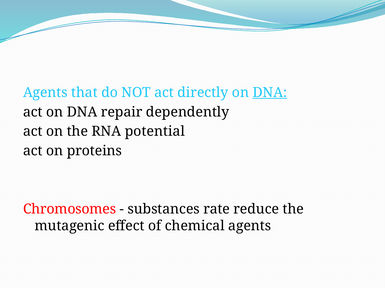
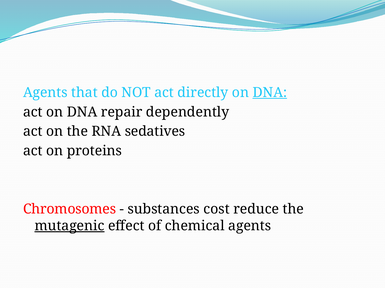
potential: potential -> sedatives (155, 132)
rate: rate -> cost (217, 210)
mutagenic underline: none -> present (70, 226)
